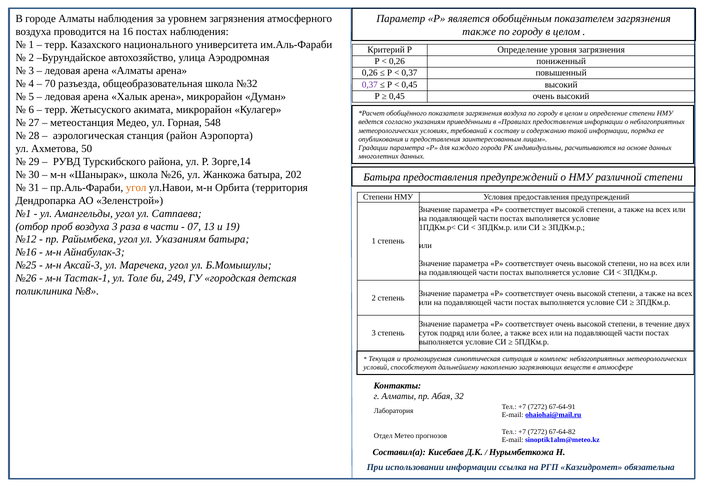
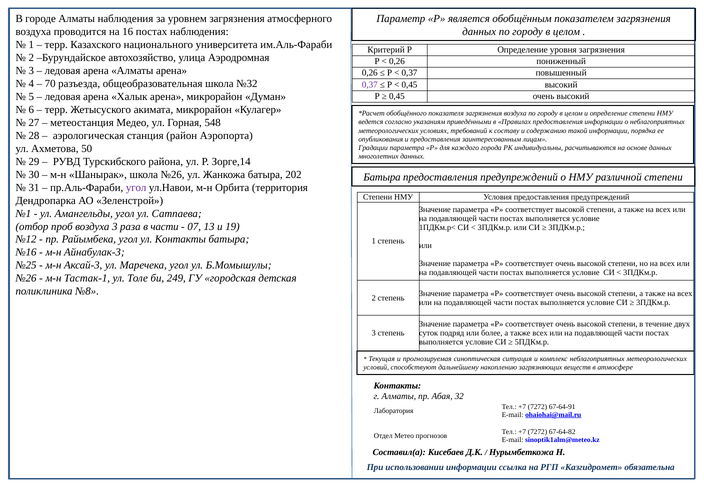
также: также -> данных (479, 32)
угол colour: orange -> purple (136, 188)
ул Указаниям: Указаниям -> Контакты (180, 240)
